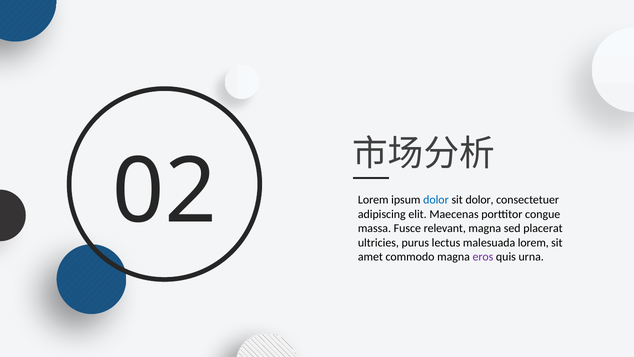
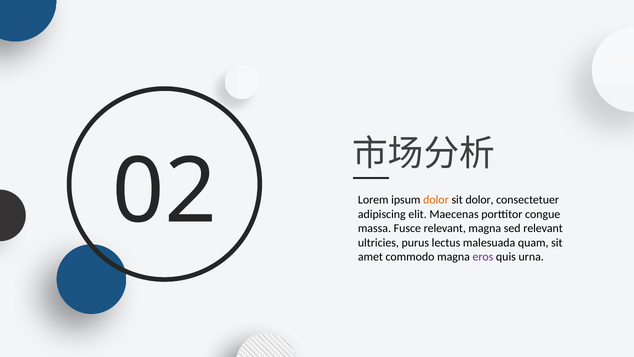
dolor colour: blue -> orange (436, 200)
sed placerat: placerat -> relevant (543, 228)
malesuada lorem: lorem -> quam (533, 243)
